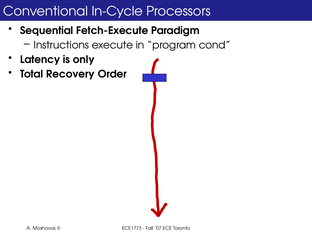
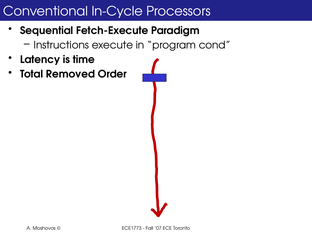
only: only -> time (84, 60)
Recovery: Recovery -> Removed (70, 74)
